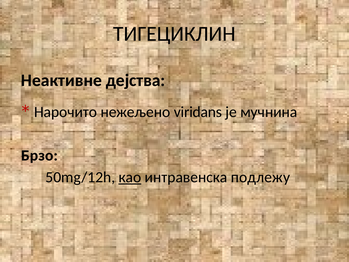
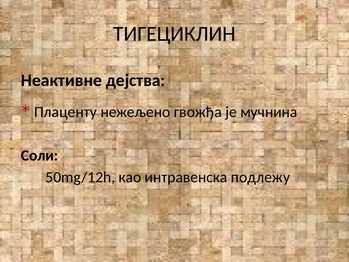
Нарочито: Нарочито -> Плаценту (66, 112)
viridans: viridans -> гвожђа (198, 112)
Брзо: Брзо -> Соли (40, 155)
као underline: present -> none (130, 177)
